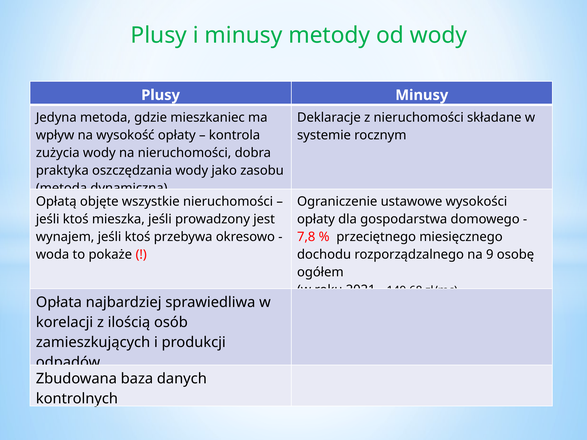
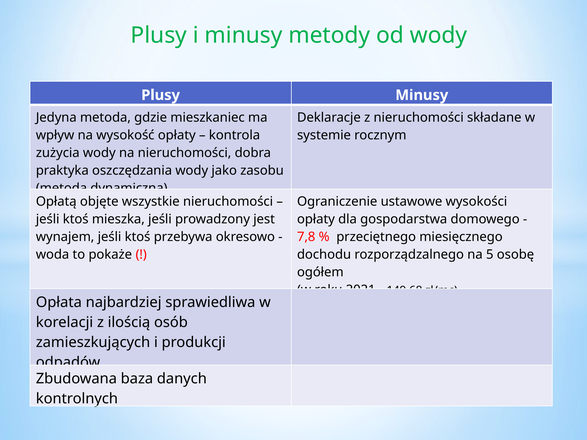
9: 9 -> 5 (490, 255)
